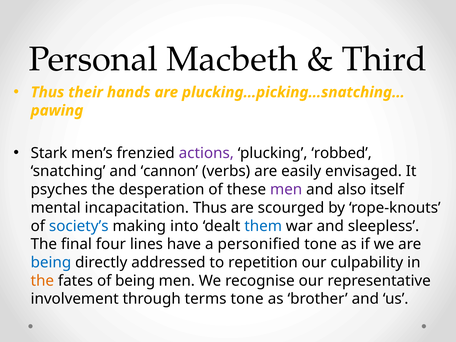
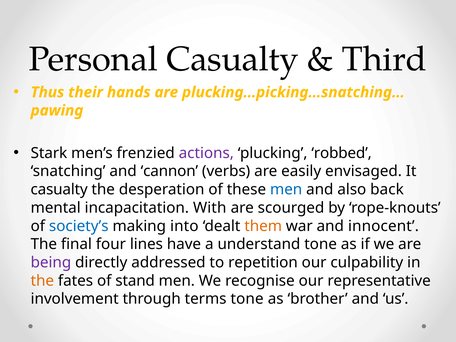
Personal Macbeth: Macbeth -> Casualty (232, 59)
psyches: psyches -> casualty (59, 190)
men colour: purple -> blue (286, 190)
itself: itself -> back (387, 190)
incapacitation Thus: Thus -> With (210, 208)
them colour: blue -> orange (263, 226)
sleepless: sleepless -> innocent (383, 226)
personified: personified -> understand (259, 244)
being colour: blue -> purple (51, 262)
of being: being -> stand (135, 281)
